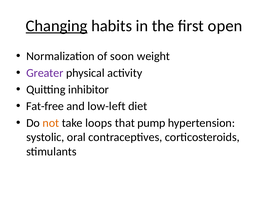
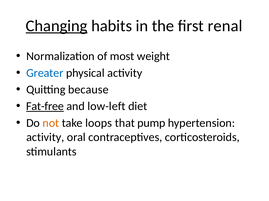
open: open -> renal (225, 26)
soon: soon -> most (122, 56)
Greater colour: purple -> blue (45, 73)
inhibitor: inhibitor -> because (88, 90)
Fat-free underline: none -> present (45, 107)
systolic: systolic -> activity (45, 138)
